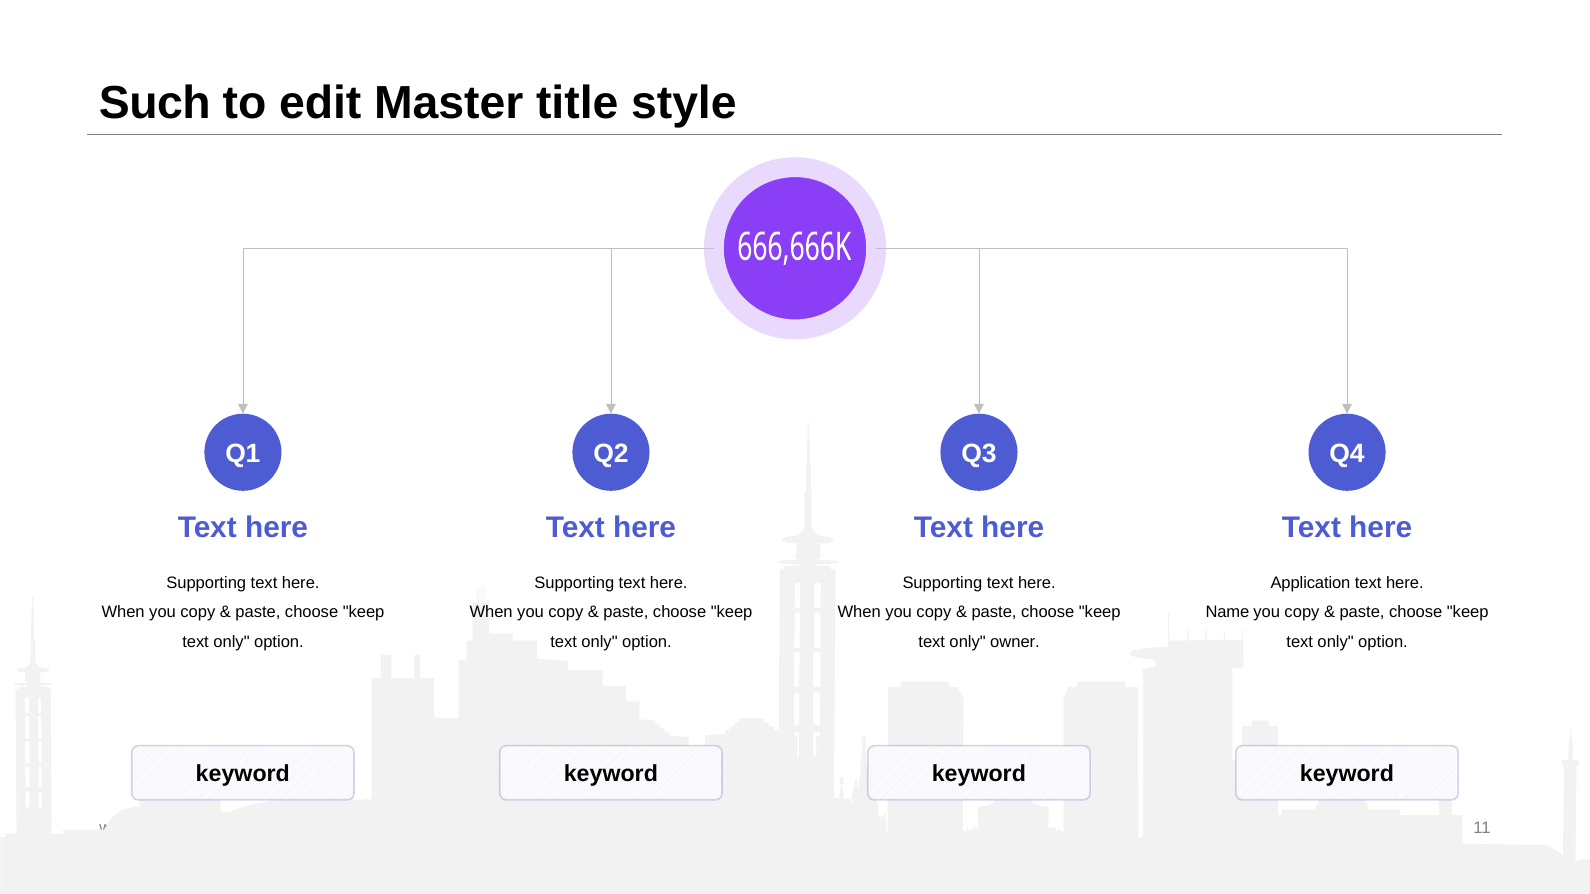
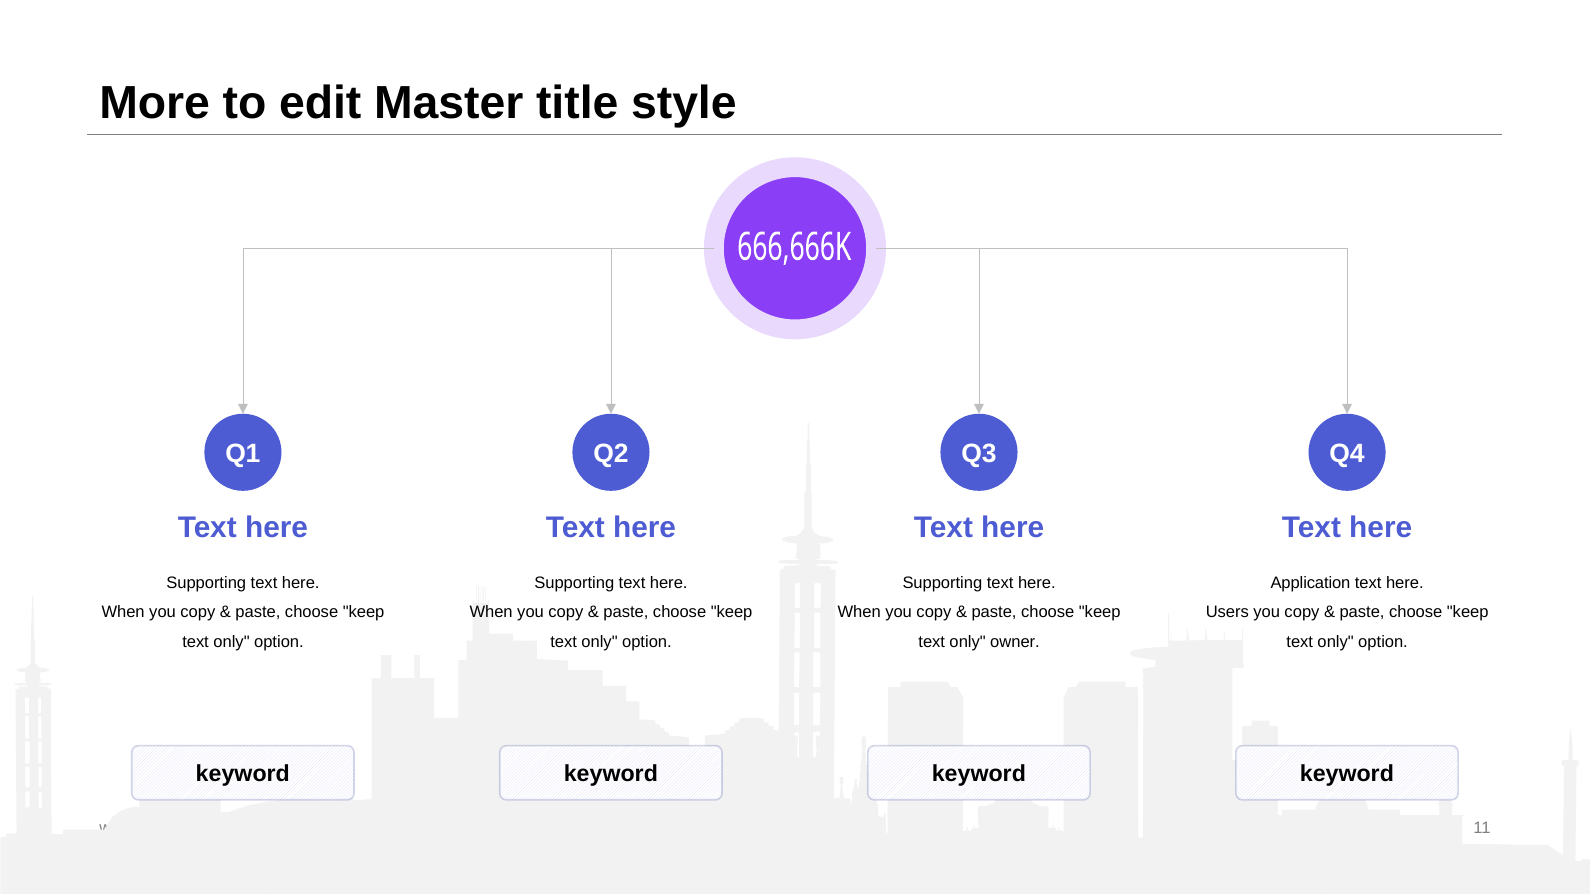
Such: Such -> More (155, 103)
Name: Name -> Users (1227, 613)
